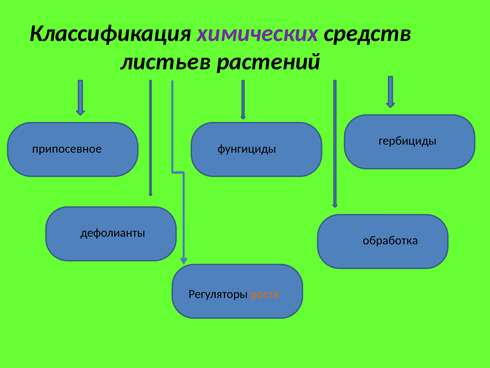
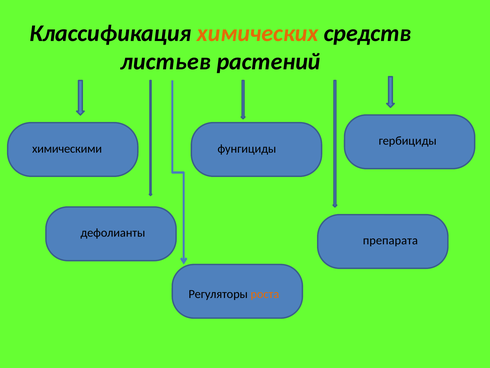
химических colour: purple -> orange (258, 33)
припосевное: припосевное -> химическими (67, 148)
обработка: обработка -> препарата (390, 240)
